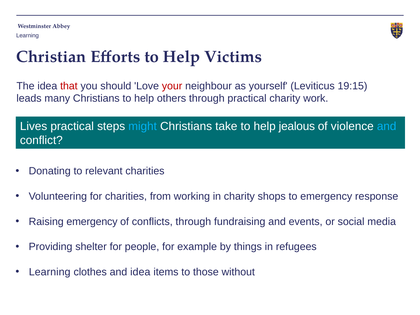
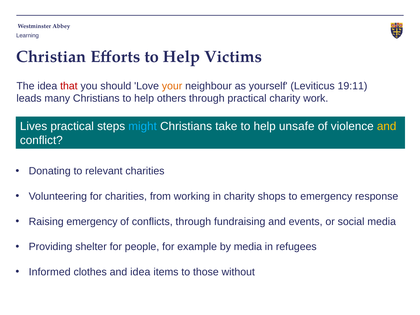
your colour: red -> orange (172, 86)
19:15: 19:15 -> 19:11 (352, 86)
jealous: jealous -> unsafe (297, 126)
and colour: light blue -> yellow (387, 126)
by things: things -> media (248, 247)
Learning: Learning -> Informed (50, 272)
